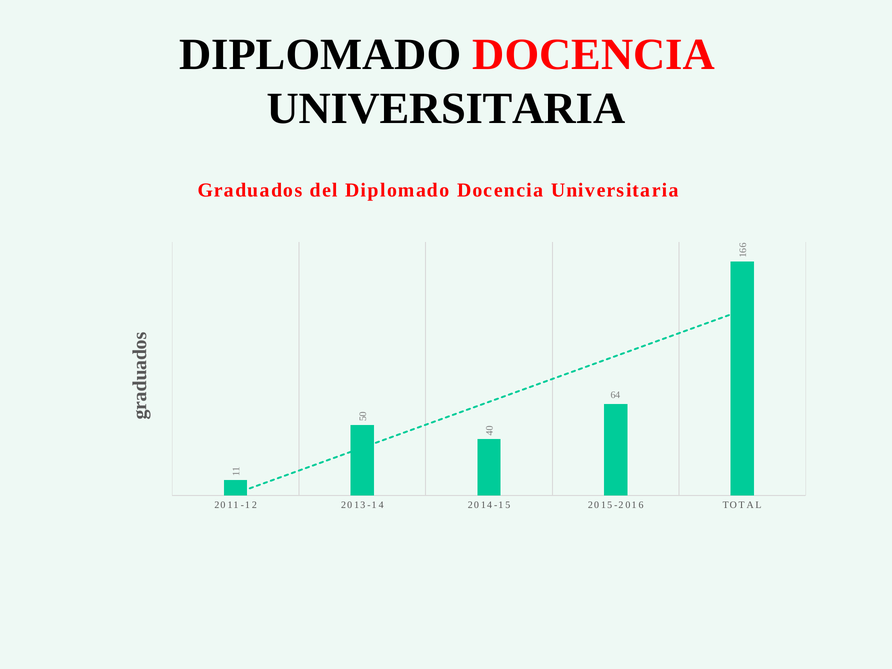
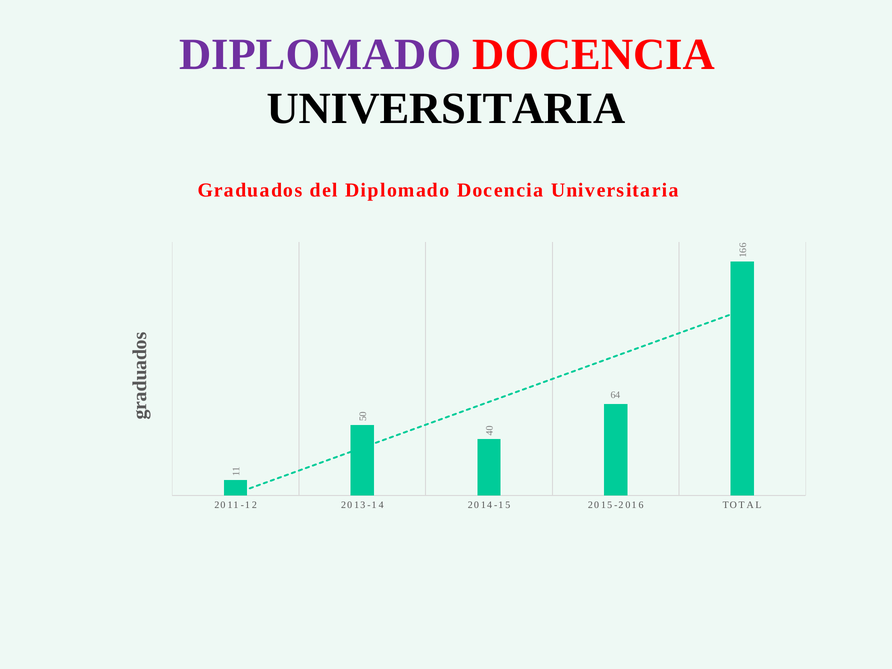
DIPLOMADO colour: black -> purple (320, 55)
